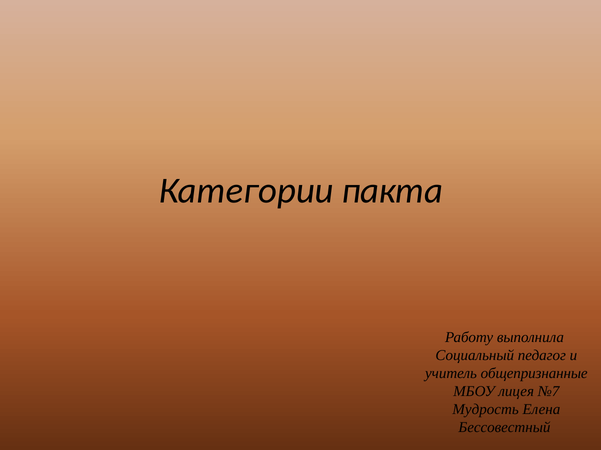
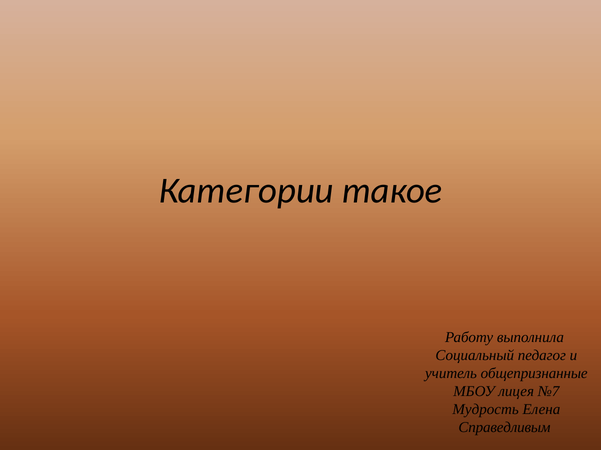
пакта: пакта -> такое (392, 191)
Бессовестный: Бессовестный -> Справедливым (505, 428)
